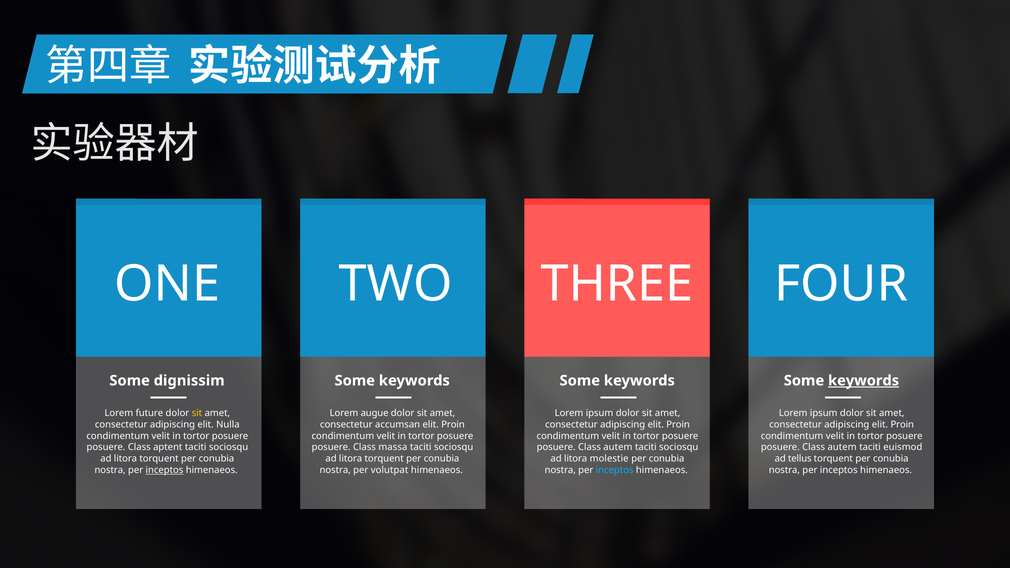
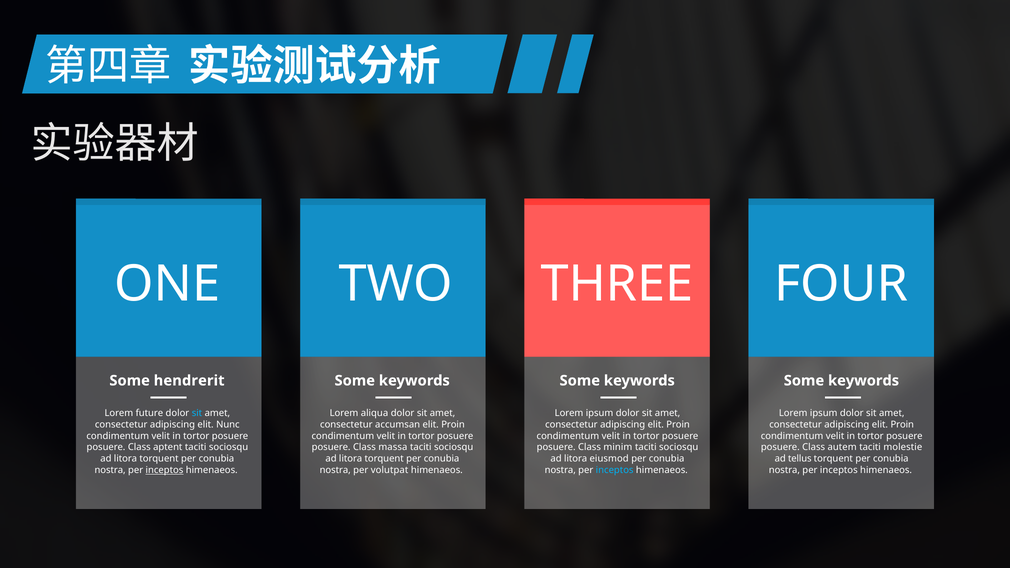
dignissim: dignissim -> hendrerit (189, 381)
keywords underline: present -> none (864, 381)
sit colour: yellow -> light blue (197, 413)
augue: augue -> aliqua (374, 413)
Nulla: Nulla -> Nunc (228, 425)
autem: autem -> minim (618, 447)
euismod: euismod -> molestie (903, 447)
molestie: molestie -> eiusmod (609, 459)
